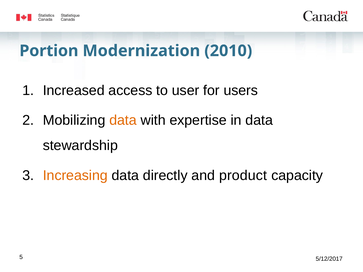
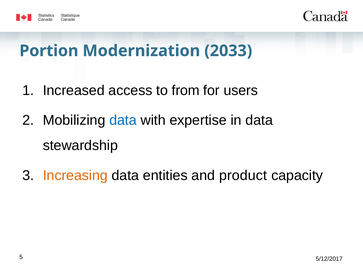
2010: 2010 -> 2033 (228, 51)
user: user -> from (186, 90)
data colour: orange -> blue (123, 120)
directly: directly -> entities (165, 176)
